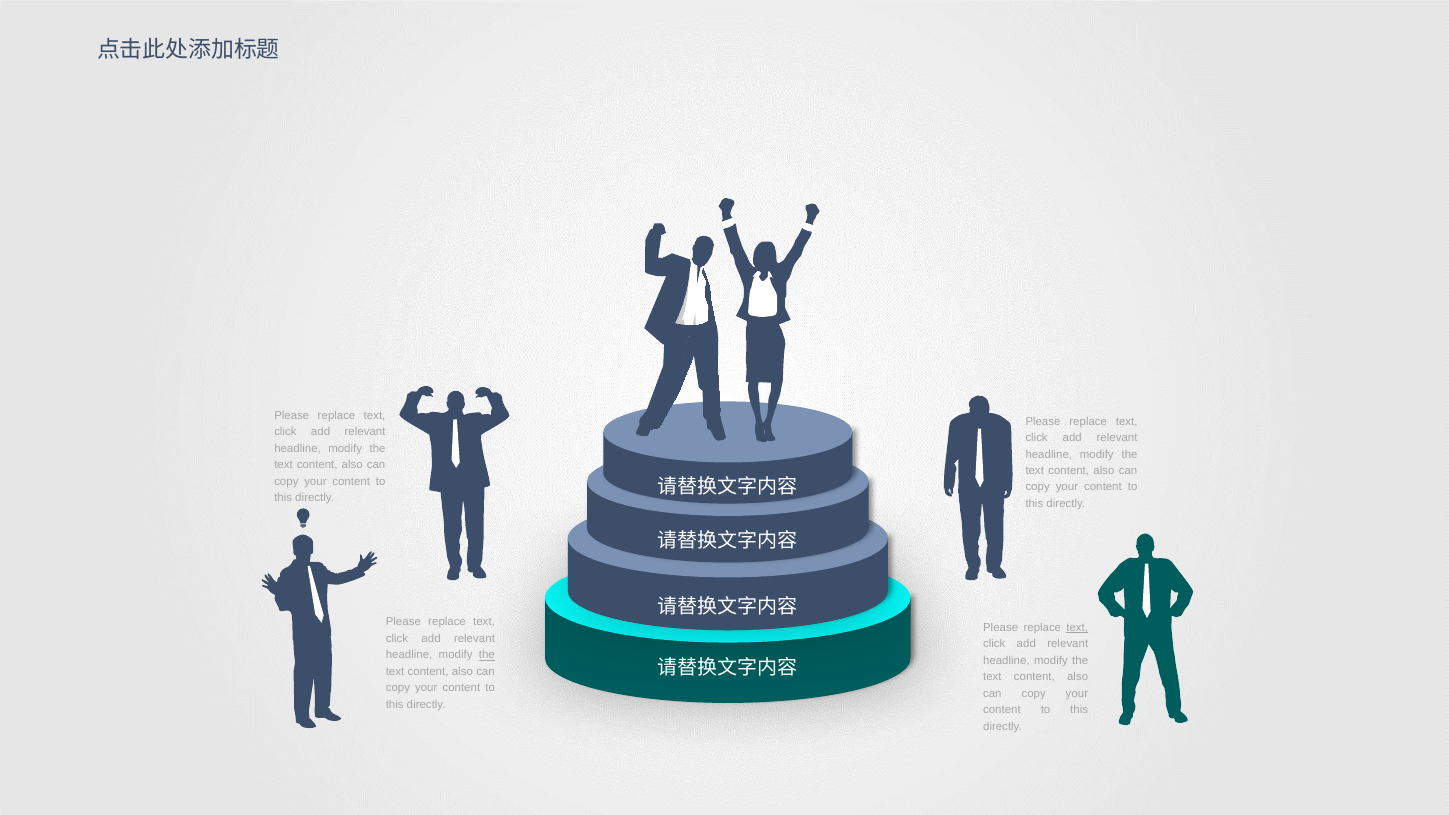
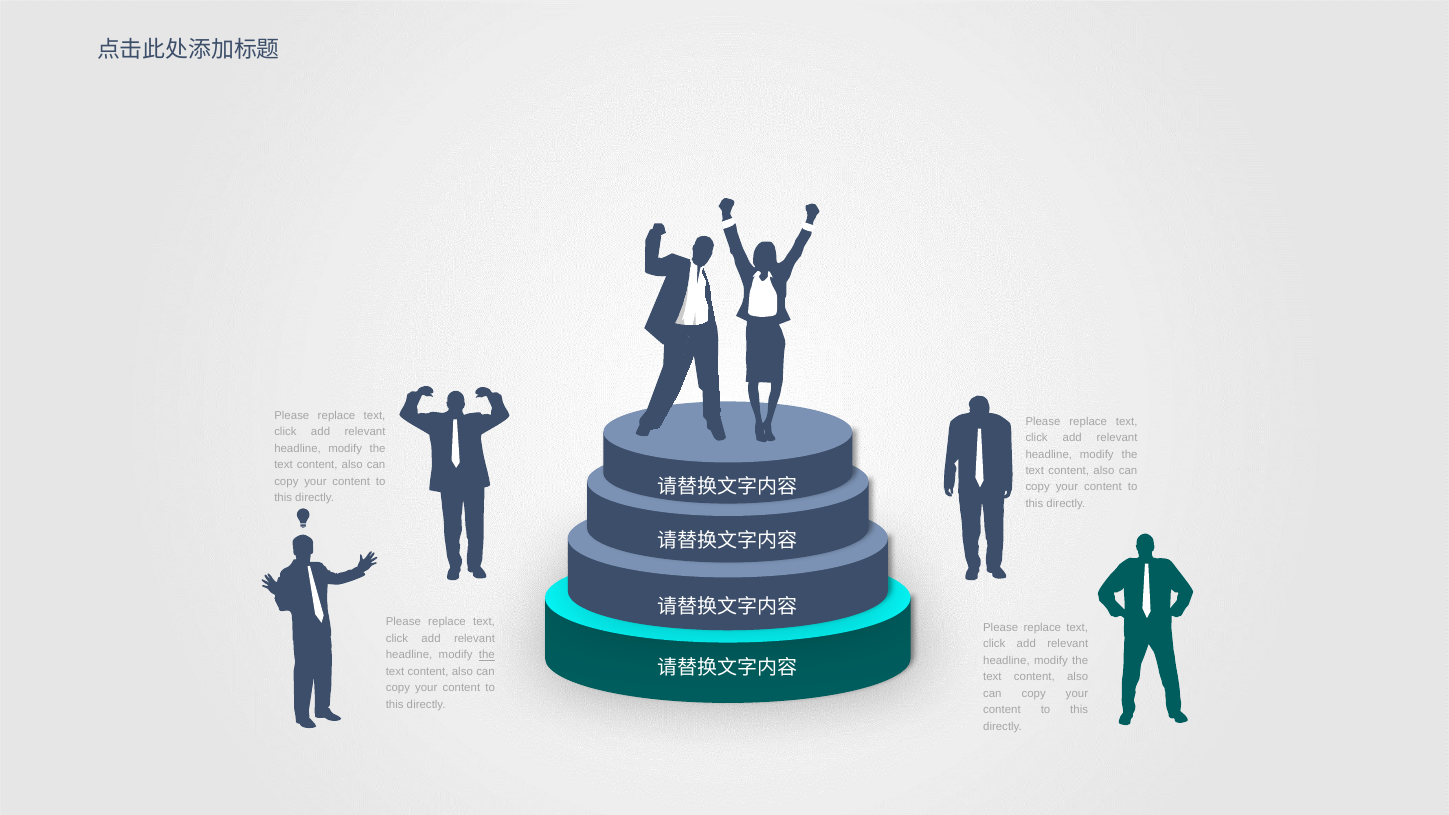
text underline: present -> none (1077, 628)
